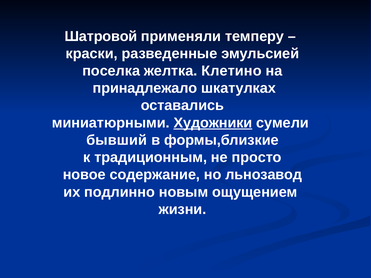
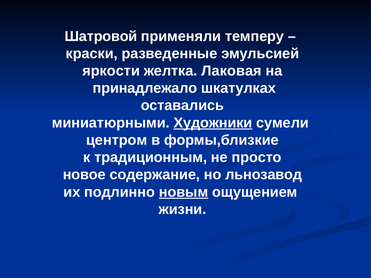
поселка: поселка -> яркости (111, 71)
Клетино: Клетино -> Лаковая (232, 71)
бывший: бывший -> центром (117, 140)
новым underline: none -> present (184, 192)
